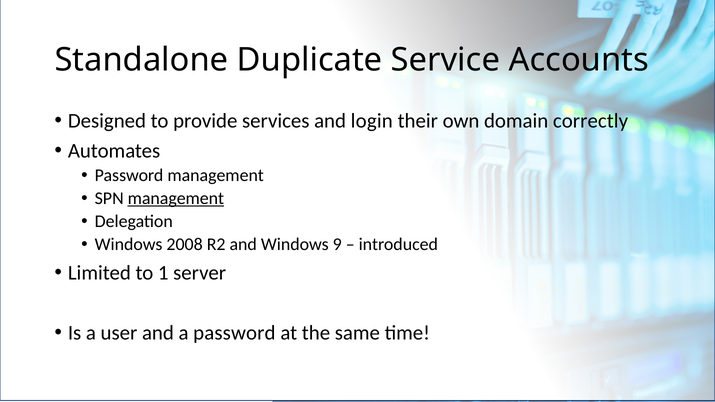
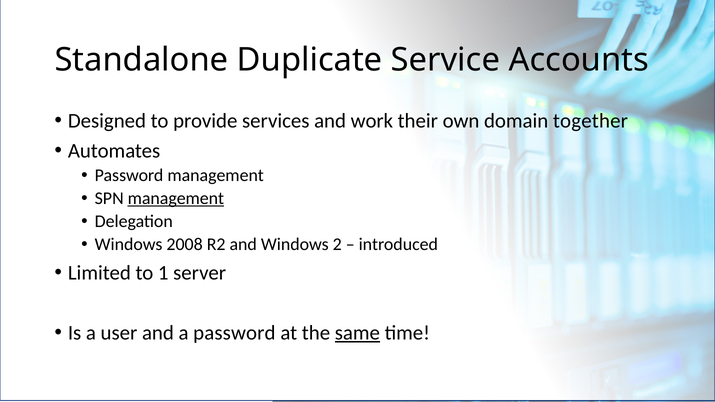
login: login -> work (372, 121)
correctly: correctly -> together (590, 121)
9: 9 -> 2 (337, 245)
same underline: none -> present (357, 333)
